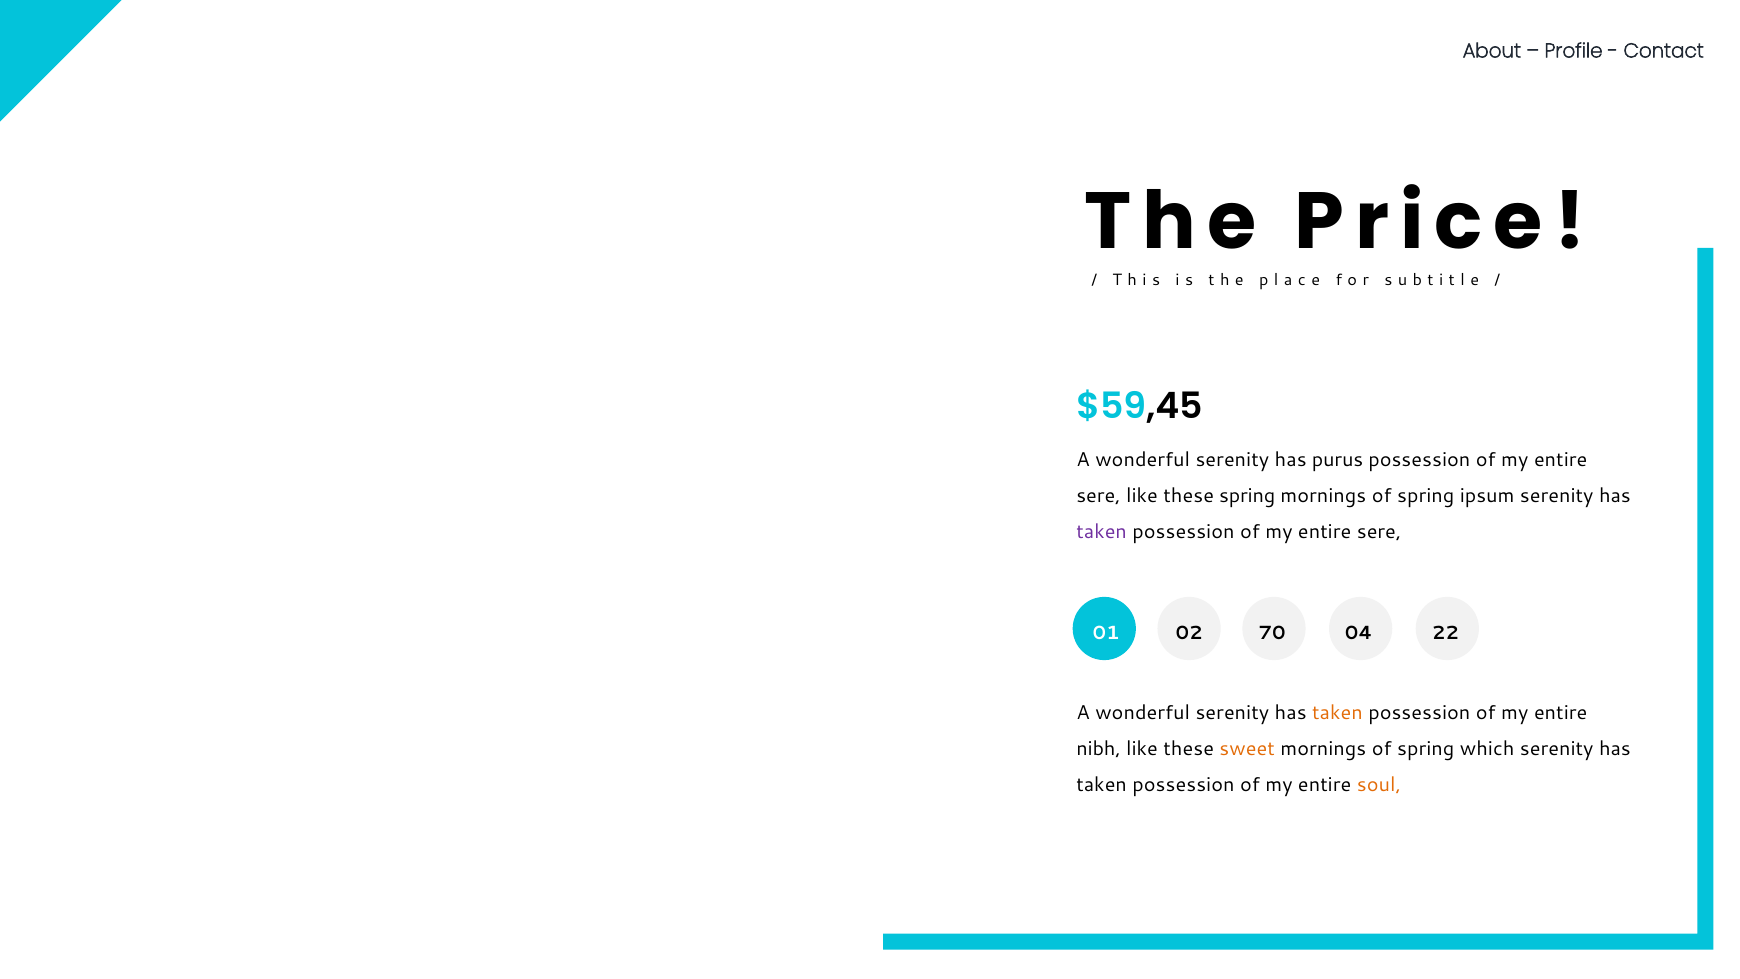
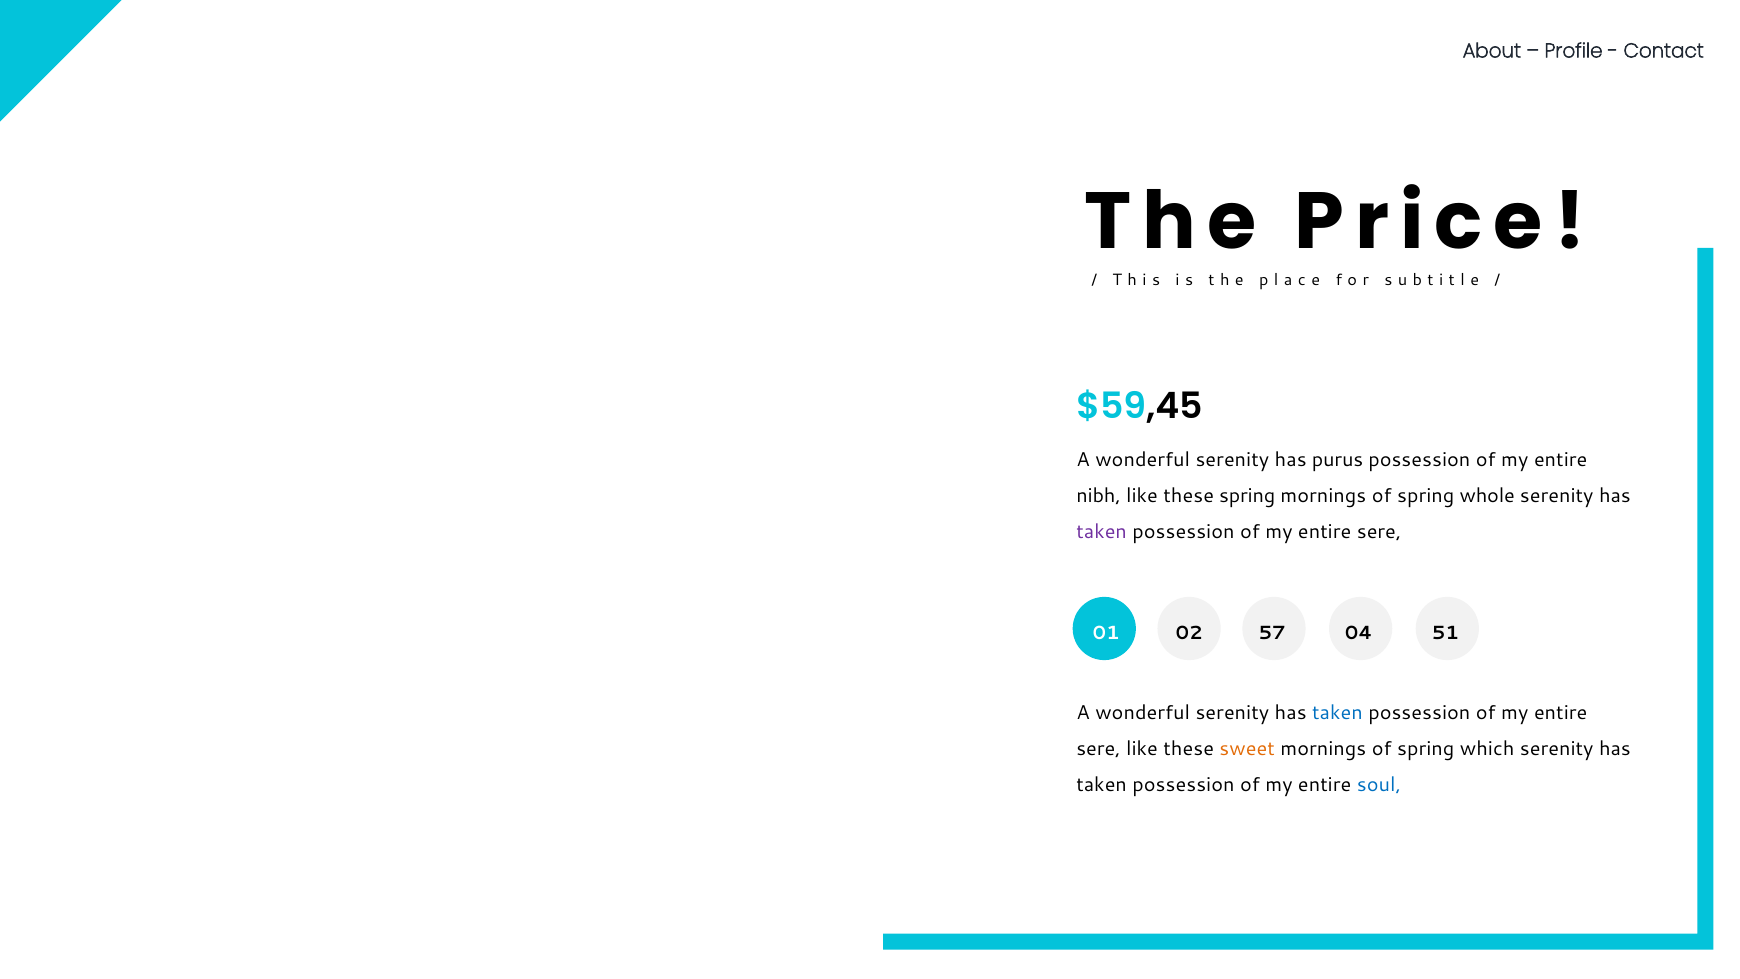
sere: sere -> nibh (1099, 496)
ipsum: ipsum -> whole (1487, 496)
70: 70 -> 57 (1272, 633)
22: 22 -> 51 (1445, 633)
taken colour: orange -> blue (1337, 713)
nibh: nibh -> sere (1099, 749)
soul colour: orange -> blue (1379, 785)
